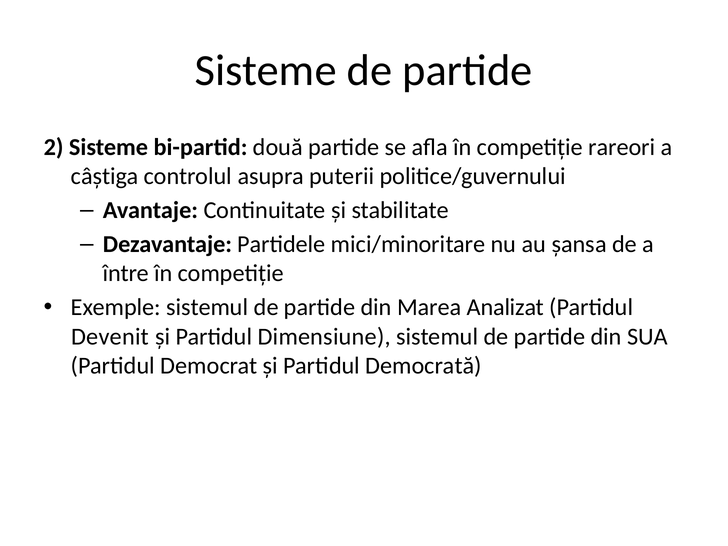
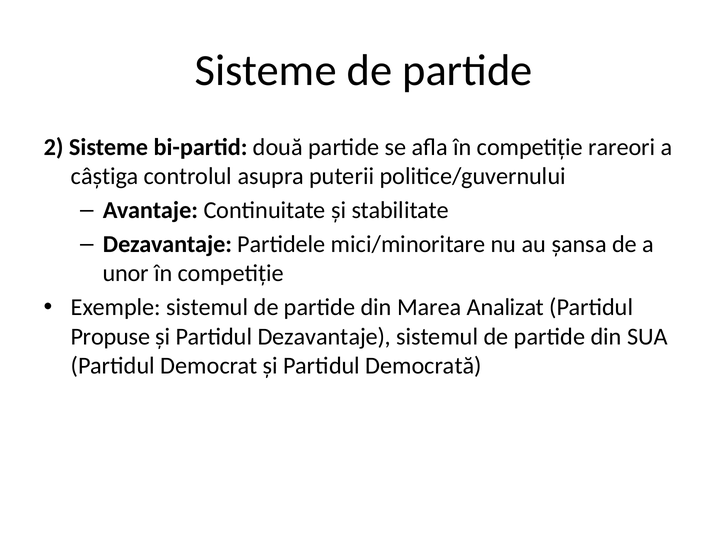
între: între -> unor (126, 273)
Devenit: Devenit -> Propuse (110, 337)
Partidul Dimensiune: Dimensiune -> Dezavantaje (324, 337)
